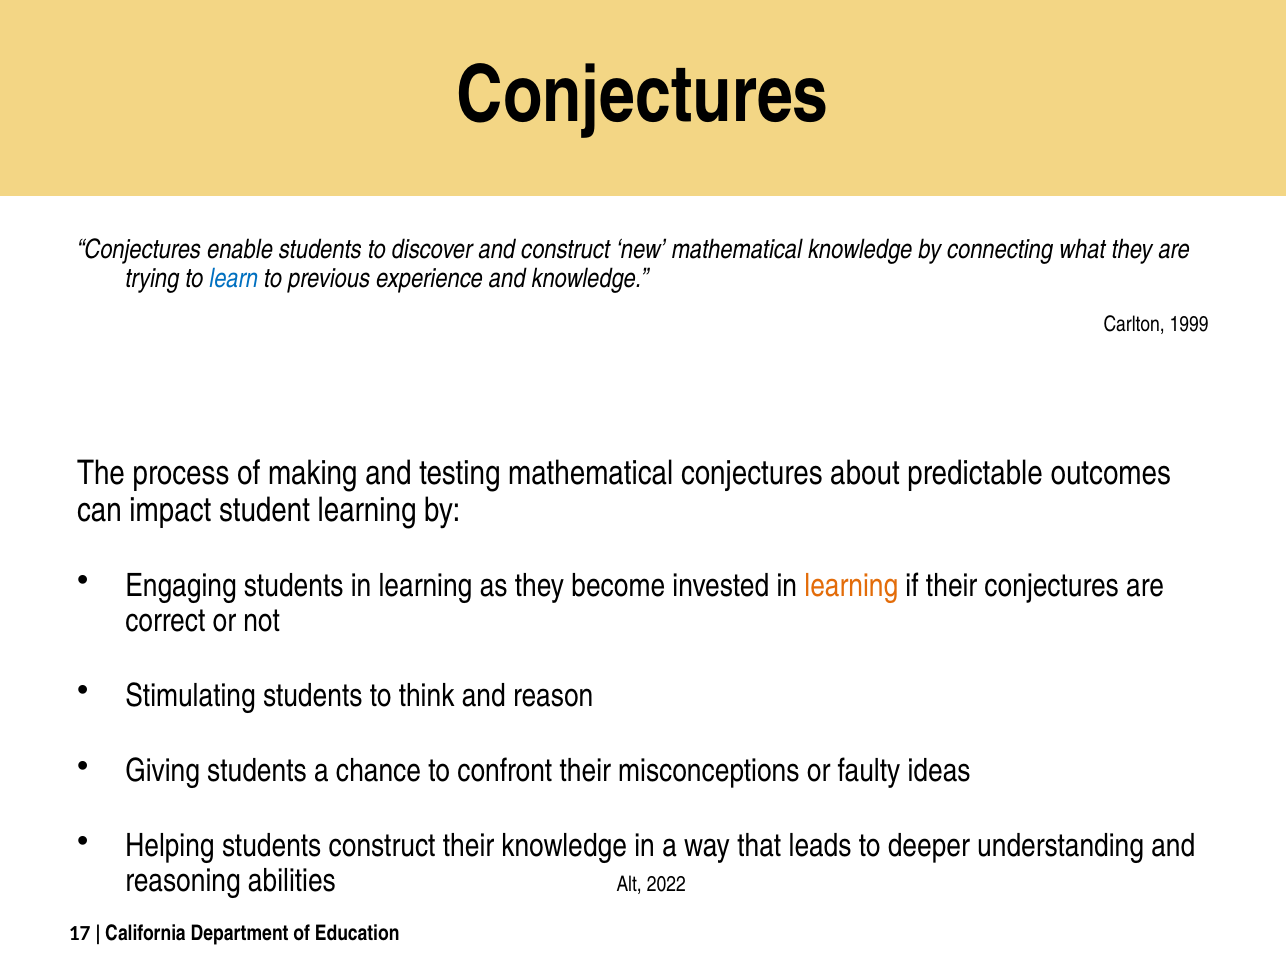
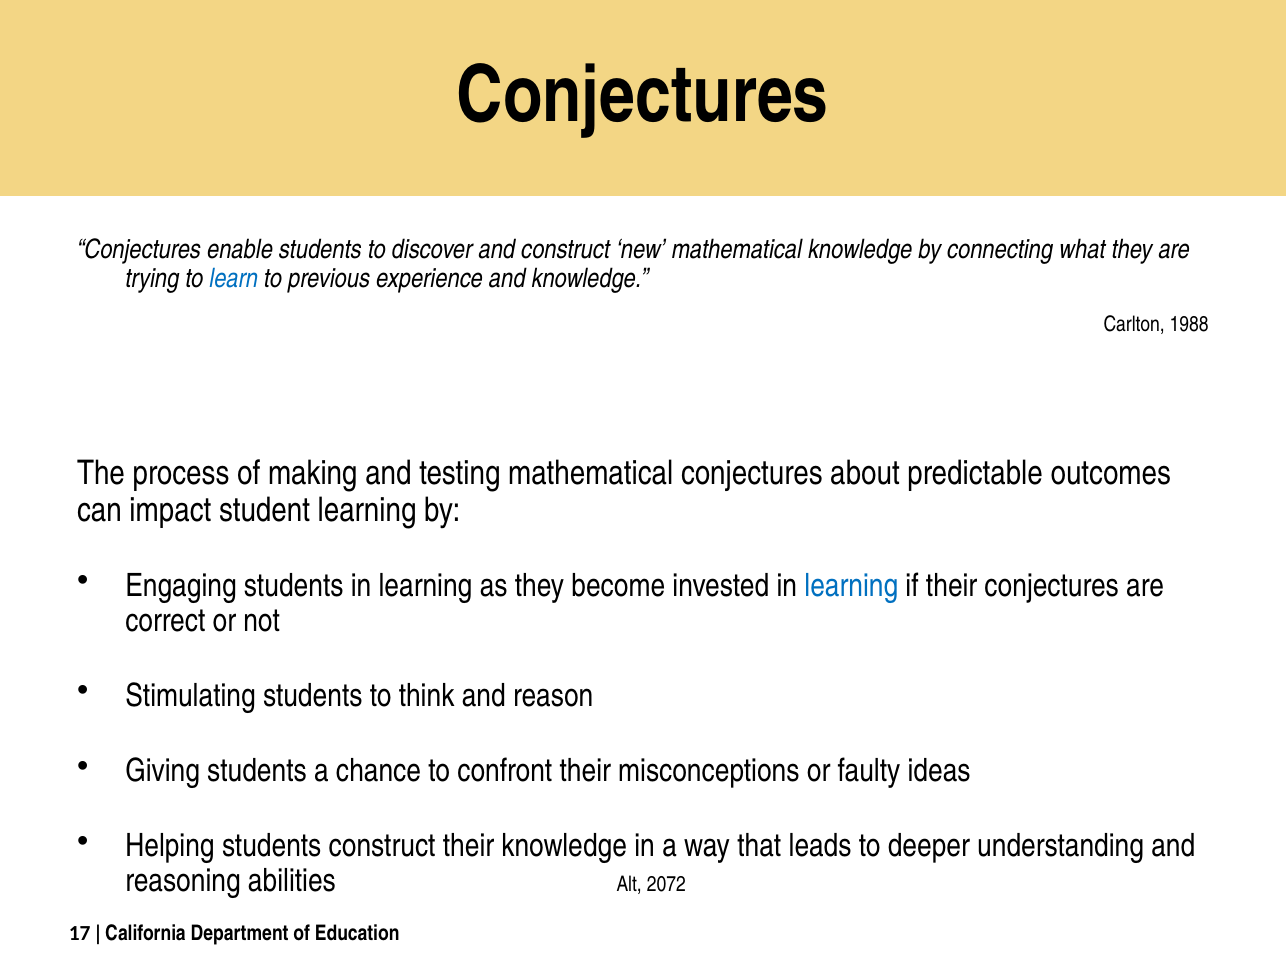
1999: 1999 -> 1988 (1189, 324)
learning colour: orange -> blue (851, 586)
2022: 2022 -> 2072 (666, 884)
